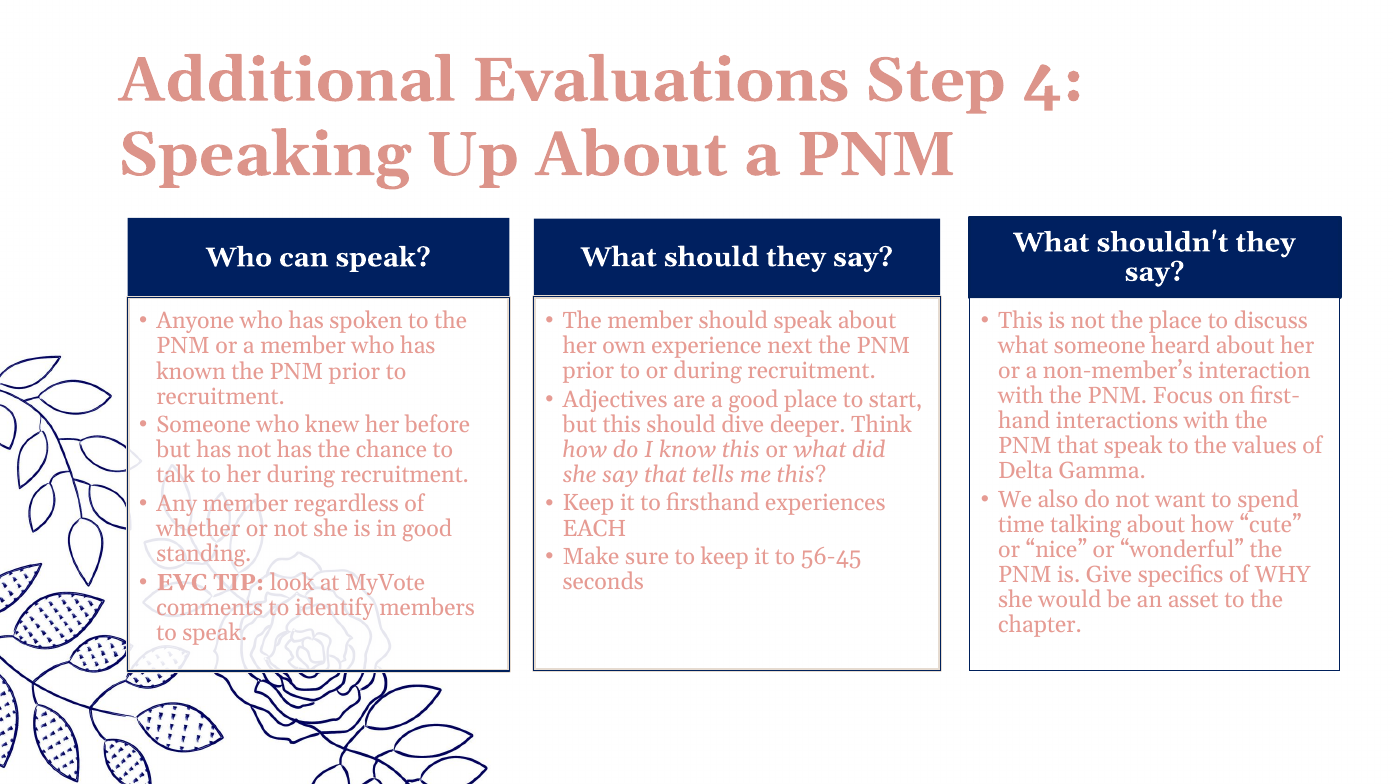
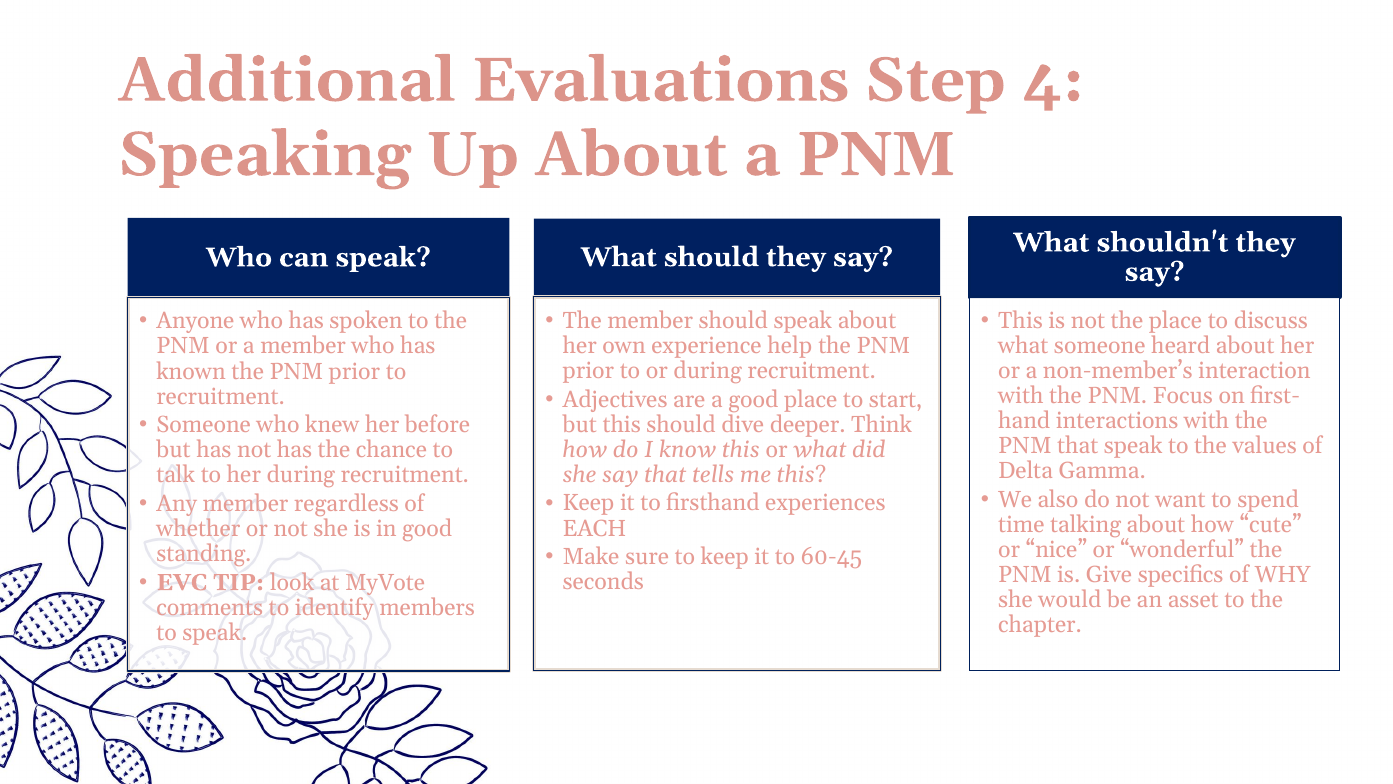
next: next -> help (790, 346)
56-45: 56-45 -> 60-45 (831, 557)
